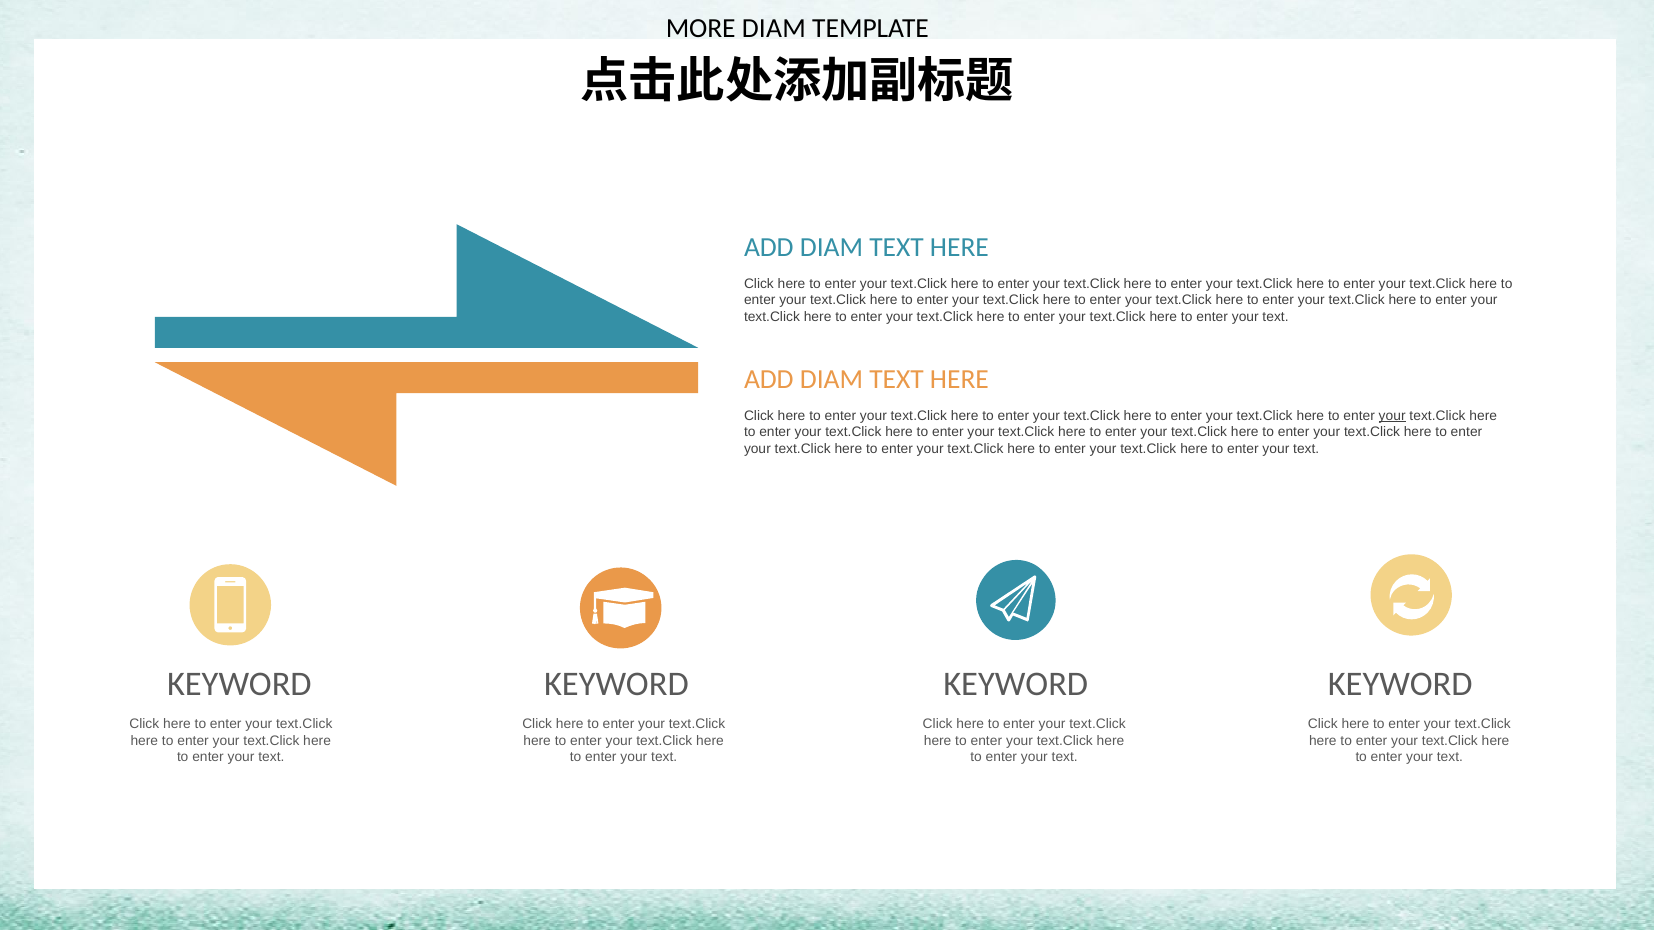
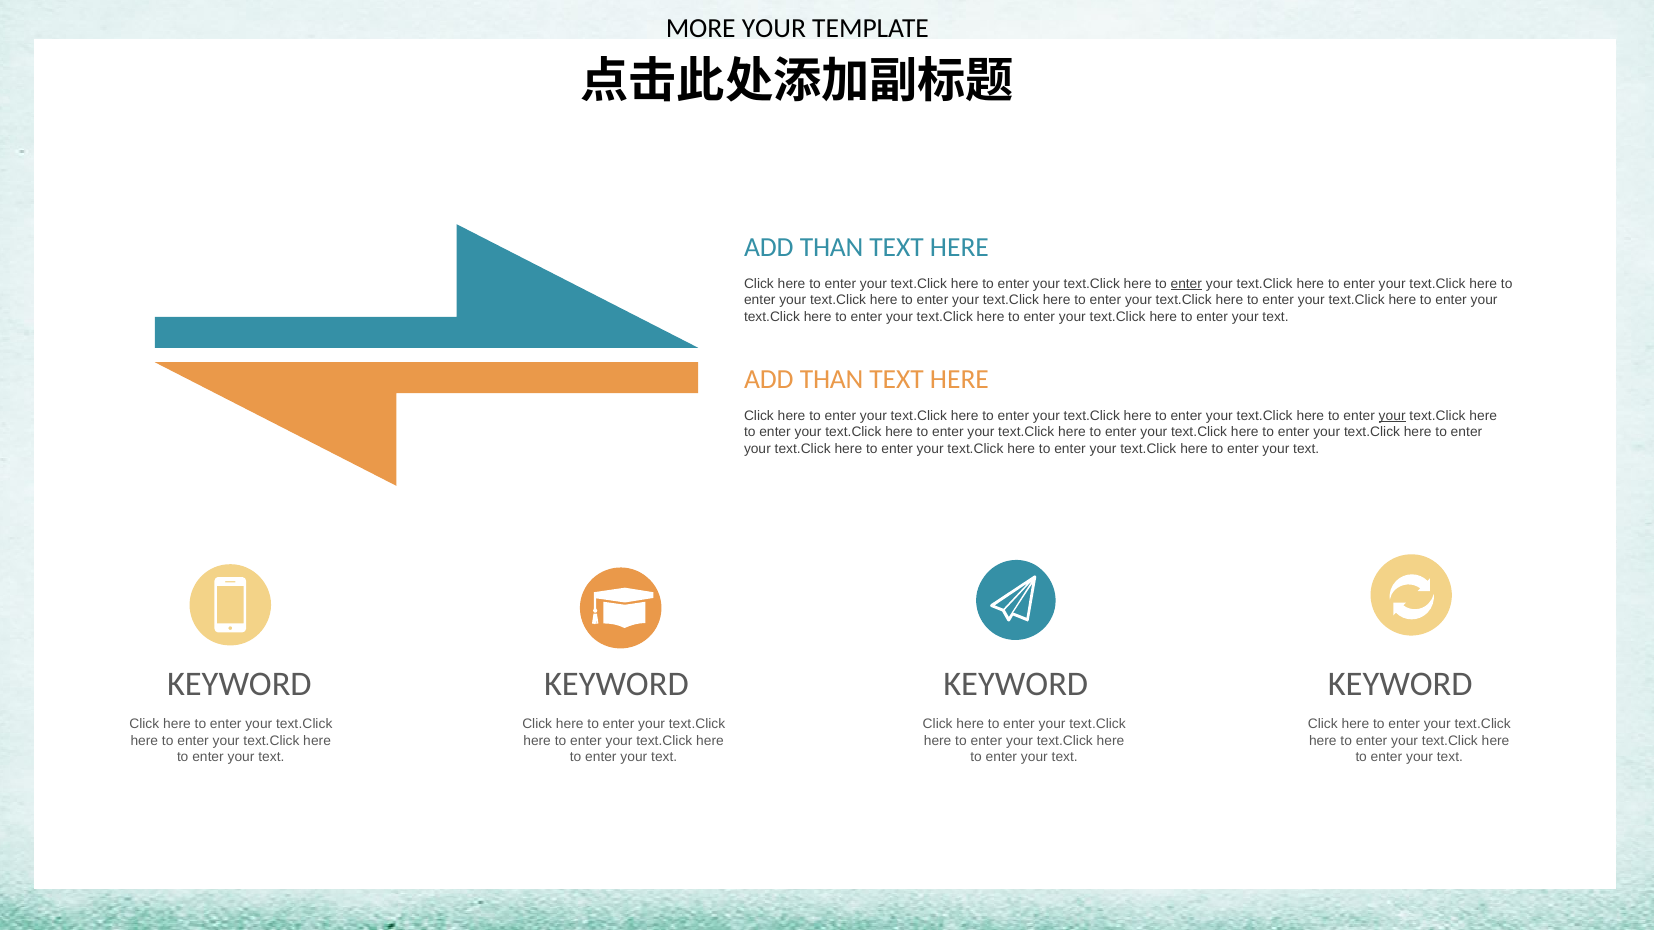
MORE DIAM: DIAM -> YOUR (774, 28)
DIAM: DIAM -> THAN (832, 248)
enter underline: none -> present (1186, 284)
DIAM: DIAM -> THAN (832, 380)
